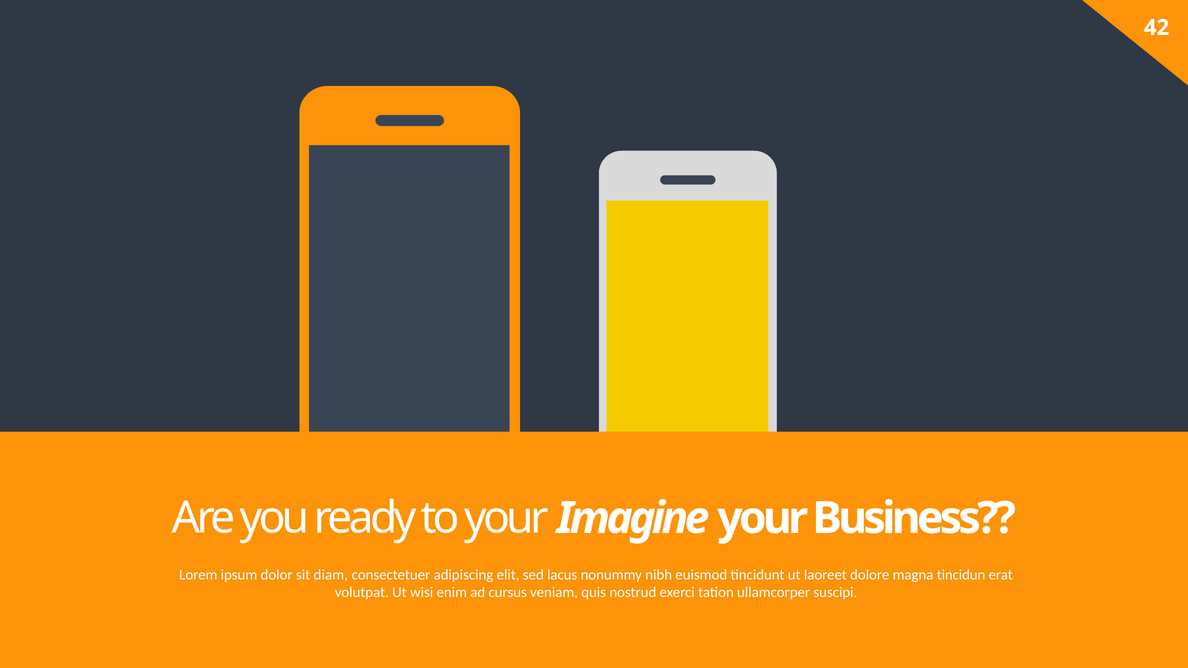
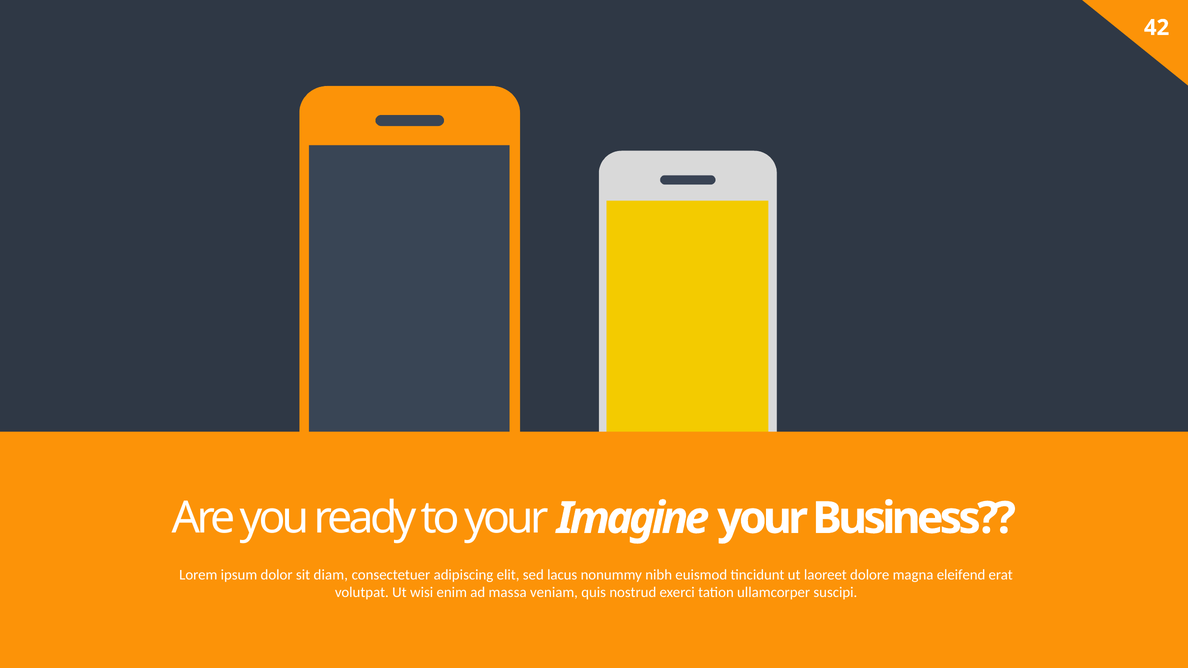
tincidun: tincidun -> eleifend (961, 575)
cursus: cursus -> massa (508, 593)
